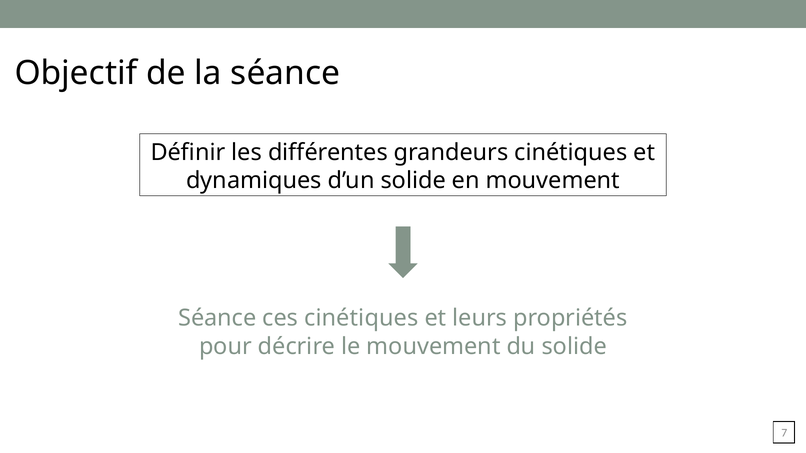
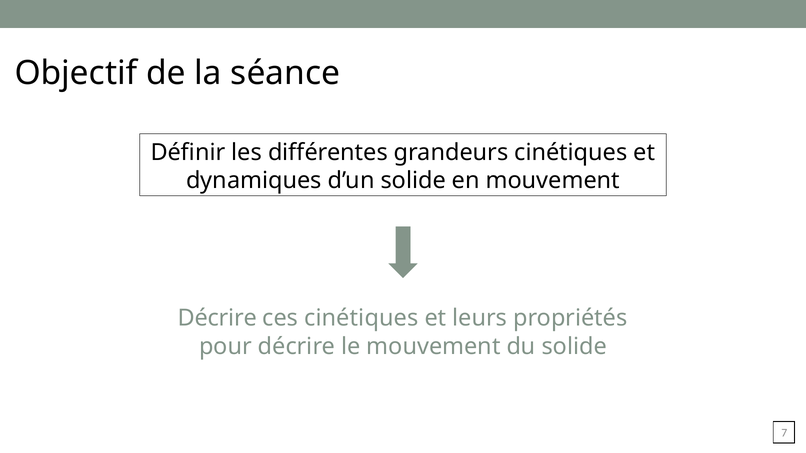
Séance: Séance -> Décrire (217, 318)
